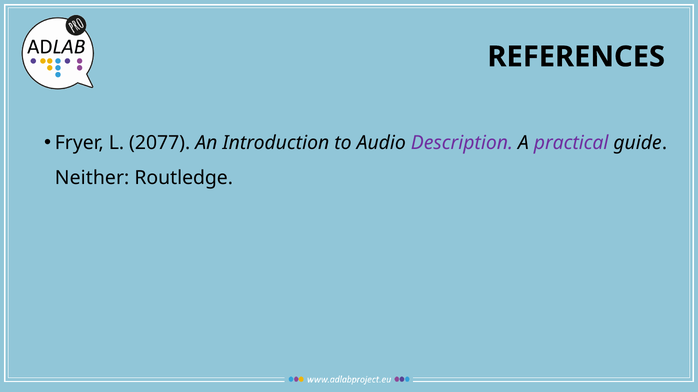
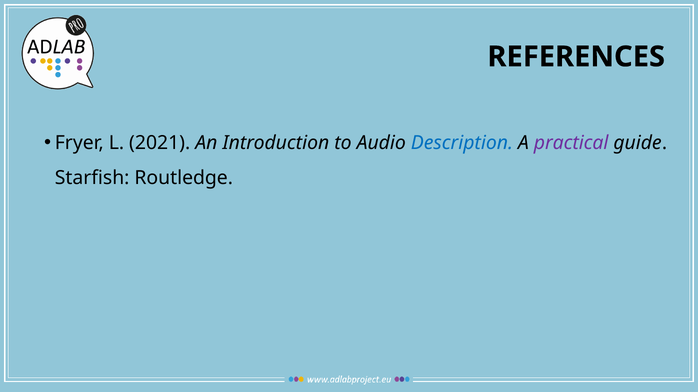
2077: 2077 -> 2021 (160, 143)
Description colour: purple -> blue (462, 143)
Neither: Neither -> Starfish (92, 178)
